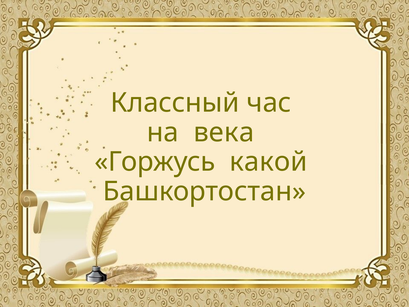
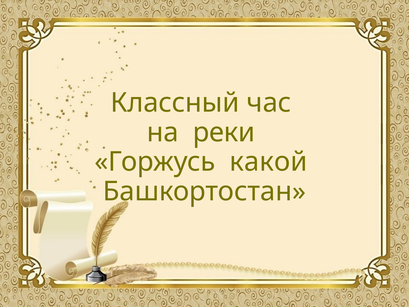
века: века -> реки (224, 132)
